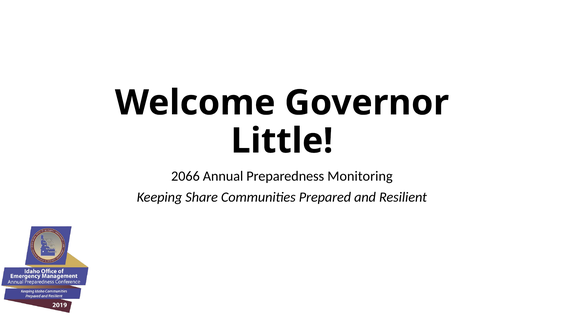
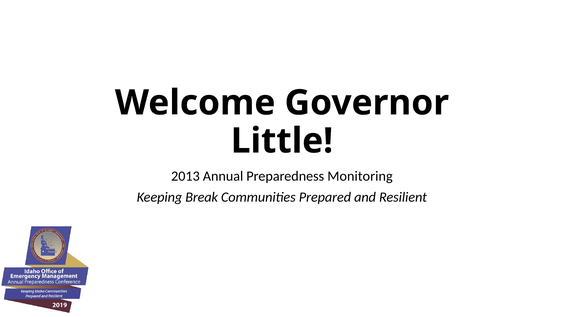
2066: 2066 -> 2013 (185, 176)
Share: Share -> Break (202, 197)
